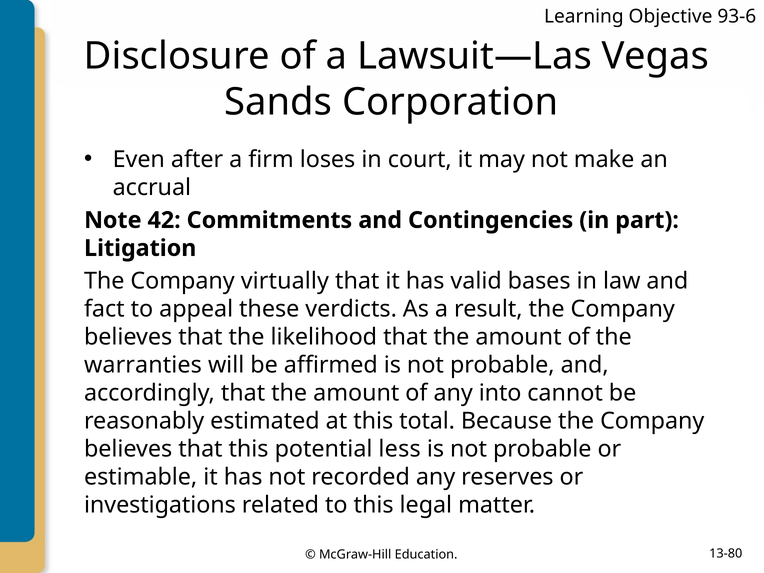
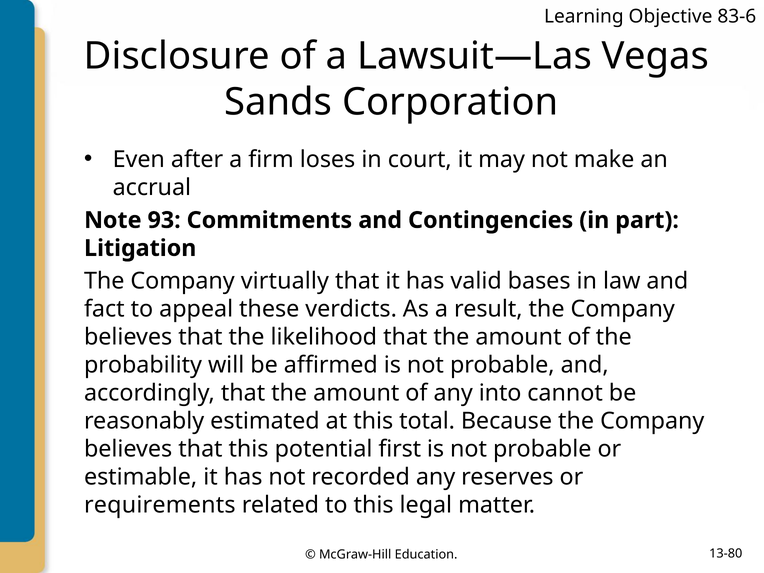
93-6: 93-6 -> 83-6 (737, 16)
42: 42 -> 93 (164, 220)
warranties: warranties -> probability (143, 365)
less: less -> first (400, 449)
investigations: investigations -> requirements (160, 505)
